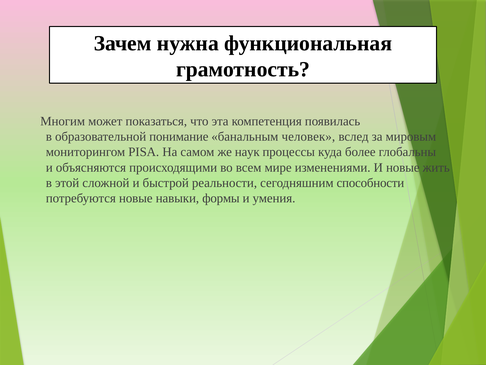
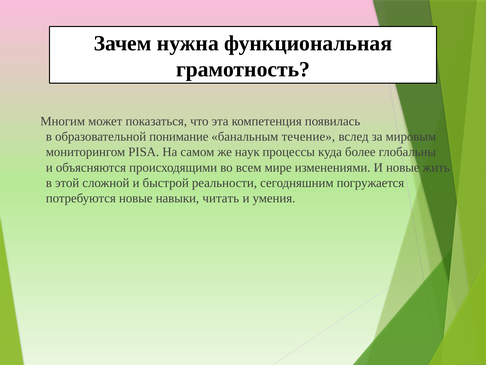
человек: человек -> течение (308, 136)
способности: способности -> погружается (370, 183)
формы: формы -> читать (221, 198)
